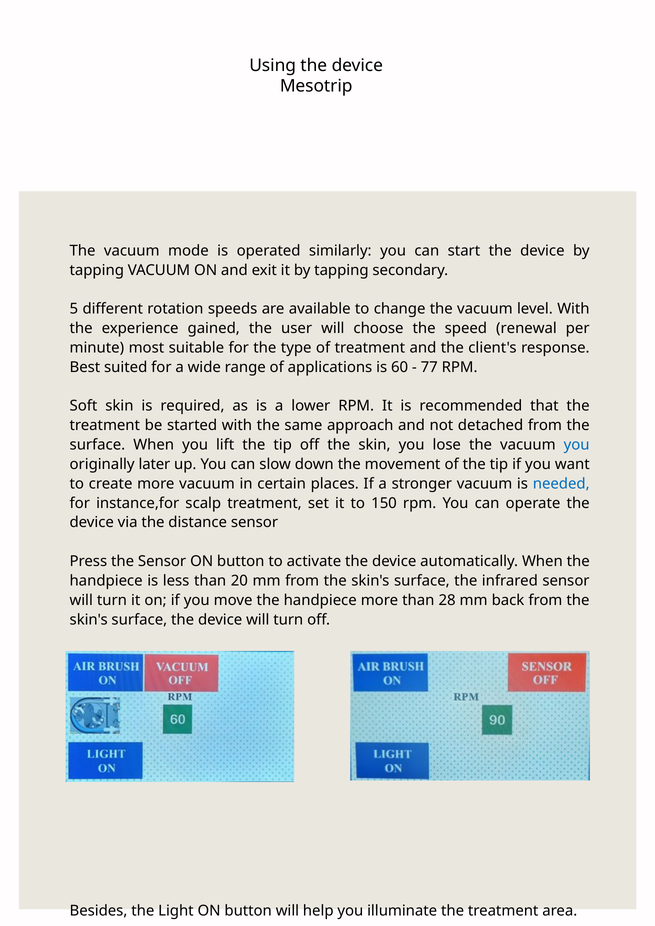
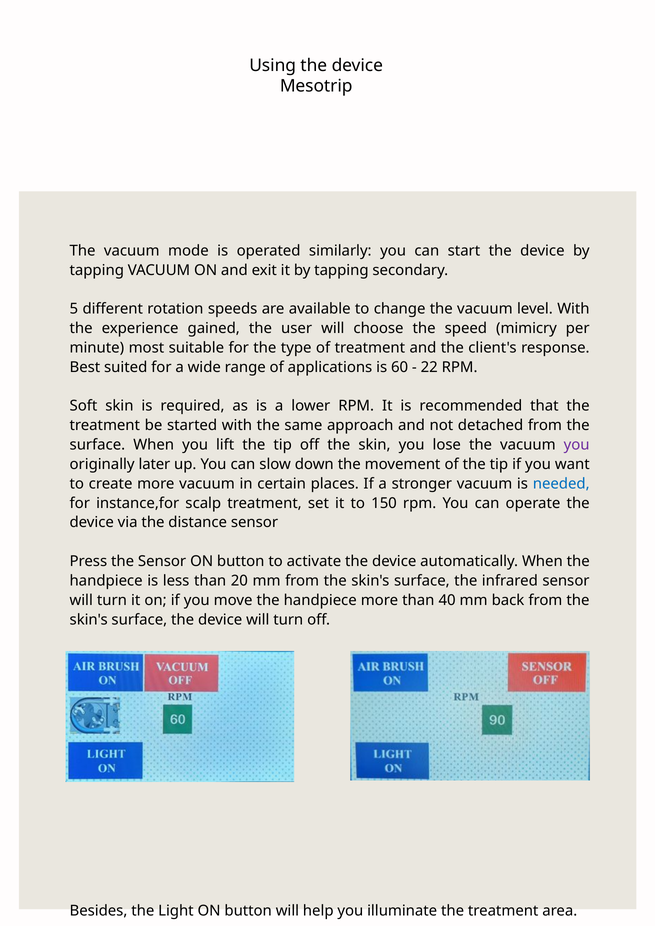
renewal: renewal -> mimicry (526, 329)
77: 77 -> 22 (429, 368)
you colour: blue -> purple (577, 445)
28: 28 -> 40 (447, 601)
